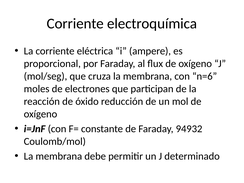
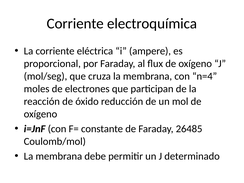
n=6: n=6 -> n=4 (205, 76)
94932: 94932 -> 26485 (189, 129)
